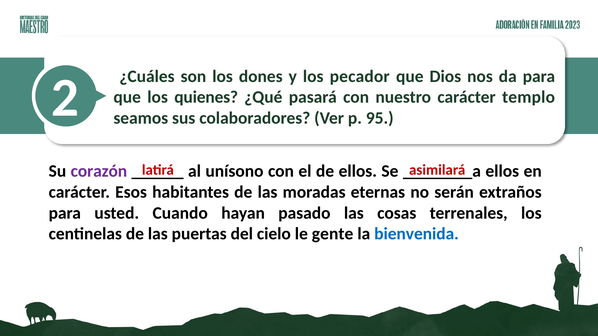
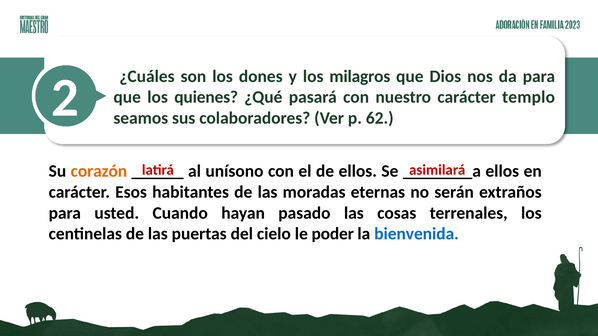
pecador: pecador -> milagros (360, 76)
95: 95 -> 62 (380, 118)
corazón colour: purple -> orange (99, 171)
gente: gente -> poder (333, 234)
